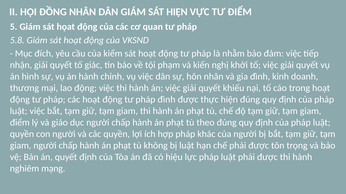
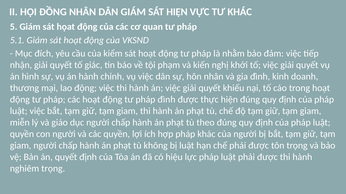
TƯ ĐIỂM: ĐIỂM -> KHÁC (240, 12)
5.8: 5.8 -> 5.1 (17, 40)
điểm: điểm -> miễn (20, 123)
nghiêm mạng: mạng -> trọng (53, 169)
